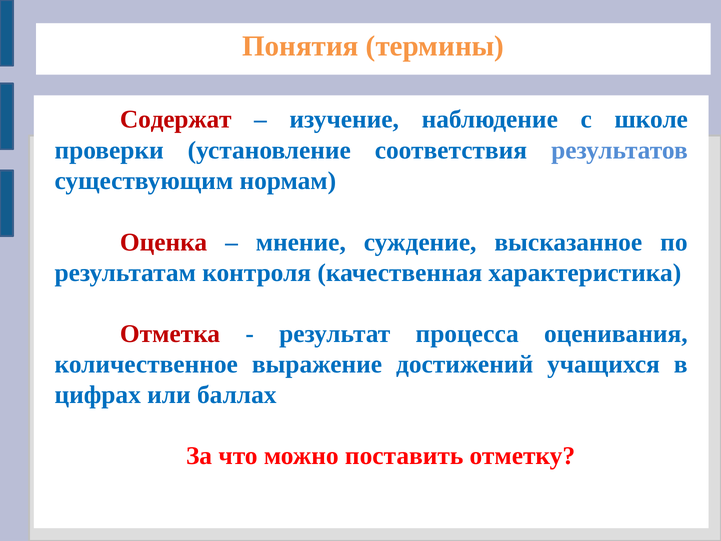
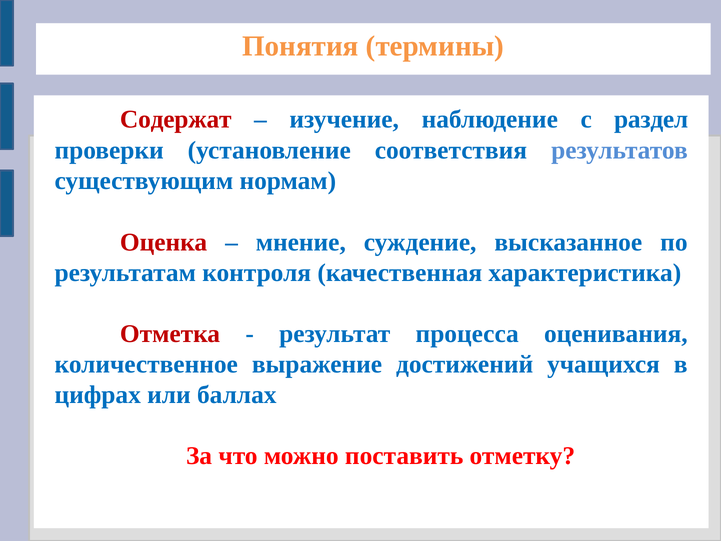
школе: школе -> раздел (651, 119)
